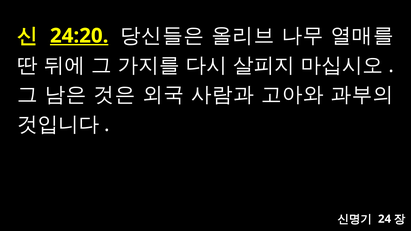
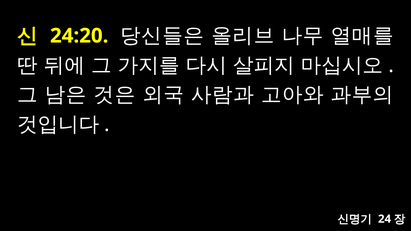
24:20 underline: present -> none (79, 36)
